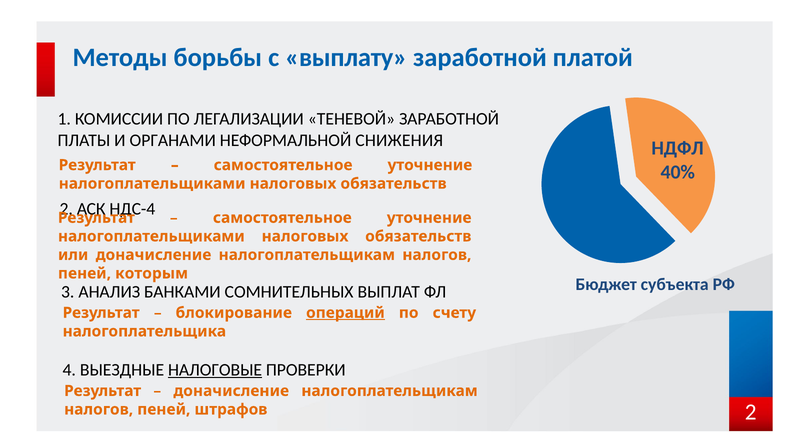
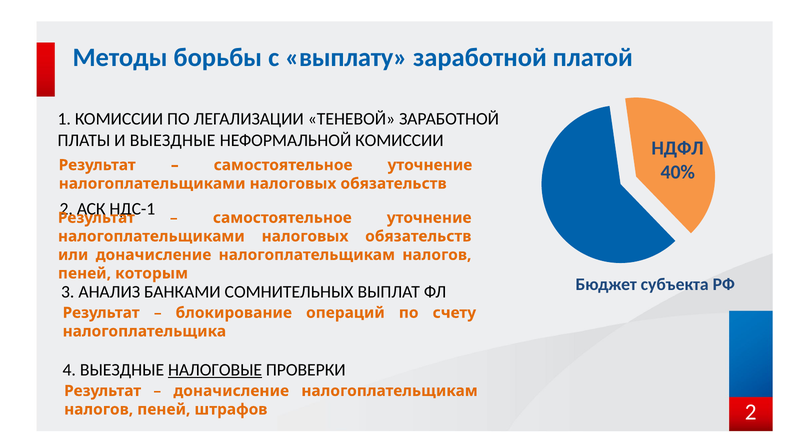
И ОРГАНАМИ: ОРГАНАМИ -> ВЫЕЗДНЫЕ (173, 140)
НЕФОРМАЛЬНОЙ СНИЖЕНИЯ: СНИЖЕНИЯ -> КОМИССИИ (399, 140)
НДС-4: НДС-4 -> НДС-1 (132, 209)
операций underline: present -> none (345, 313)
